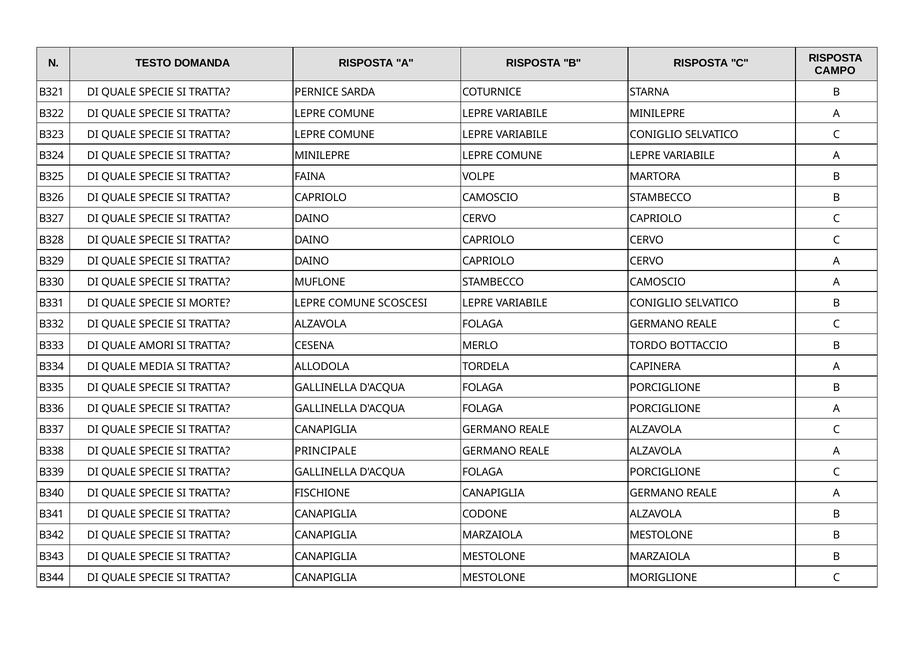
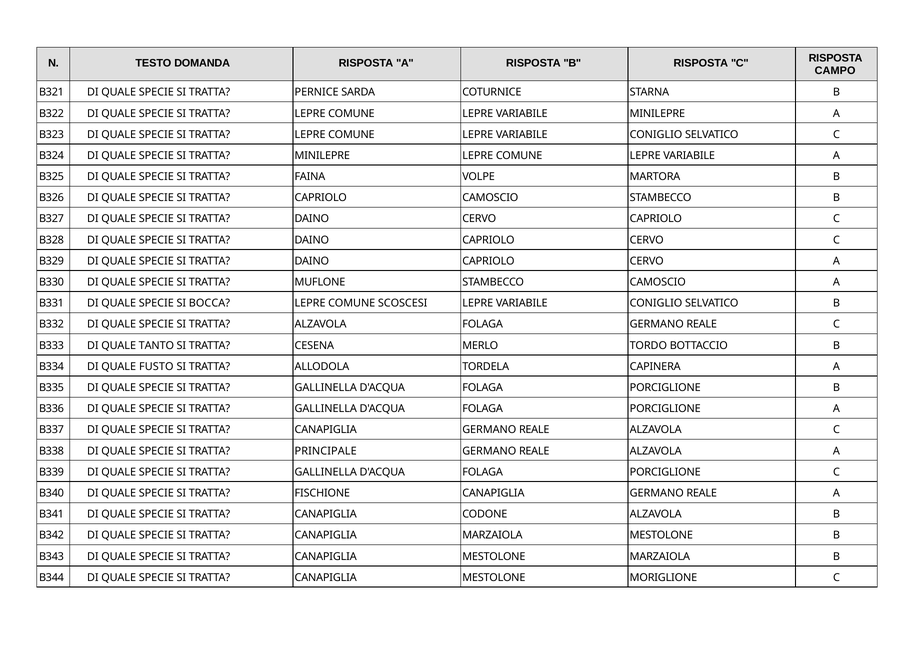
MORTE: MORTE -> BOCCA (209, 303)
AMORI: AMORI -> TANTO (156, 346)
MEDIA: MEDIA -> FUSTO (156, 367)
